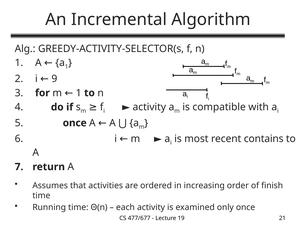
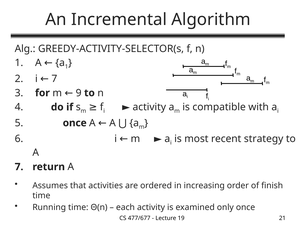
i 9: 9 -> 7 (54, 79)
m 1: 1 -> 9 (79, 93)
contains: contains -> strategy (264, 139)
